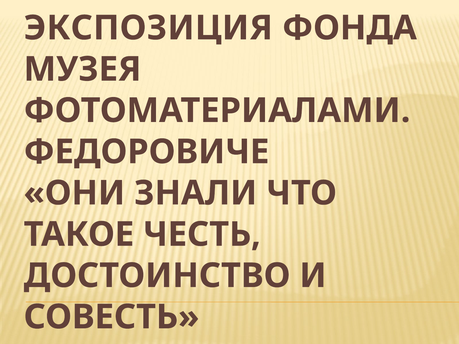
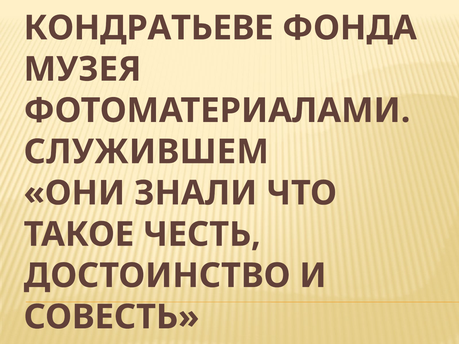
ЭКСПОЗИЦИЯ: ЭКСПОЗИЦИЯ -> КОНДРАТЬЕВЕ (149, 28)
ФЕДОРОВИЧЕ: ФЕДОРОВИЧЕ -> СЛУЖИВШЕМ (146, 152)
